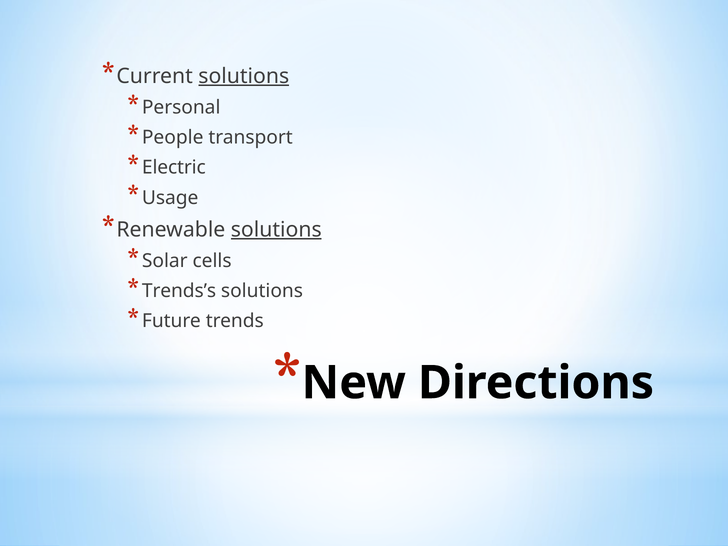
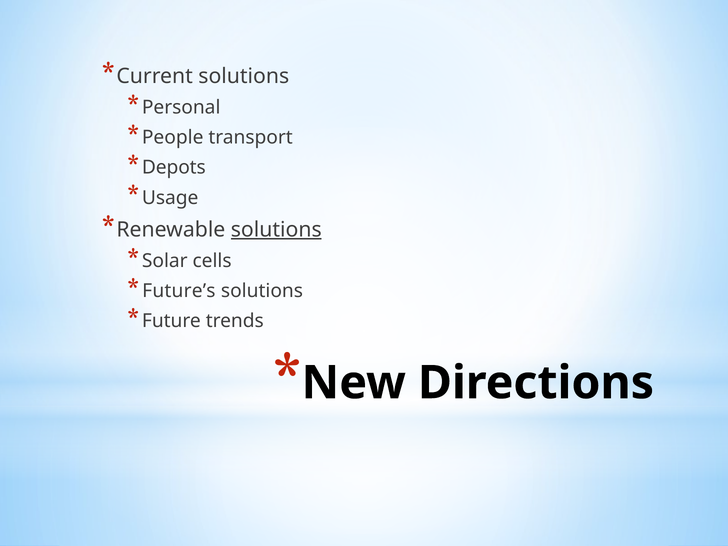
solutions underline: present -> none (244, 76)
Electric: Electric -> Depots (174, 168)
Trends’s: Trends’s -> Future’s (179, 291)
